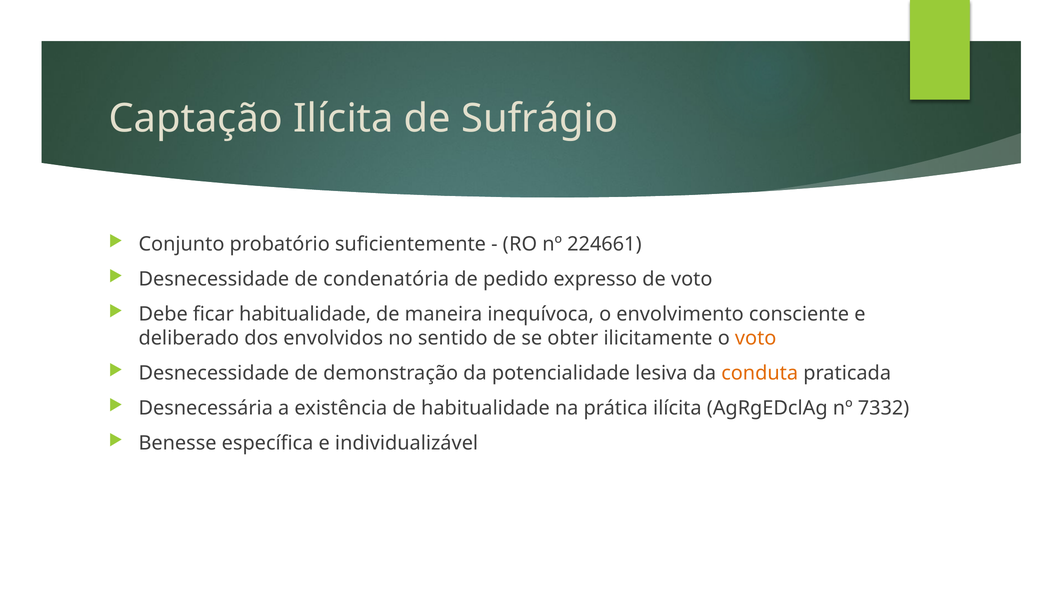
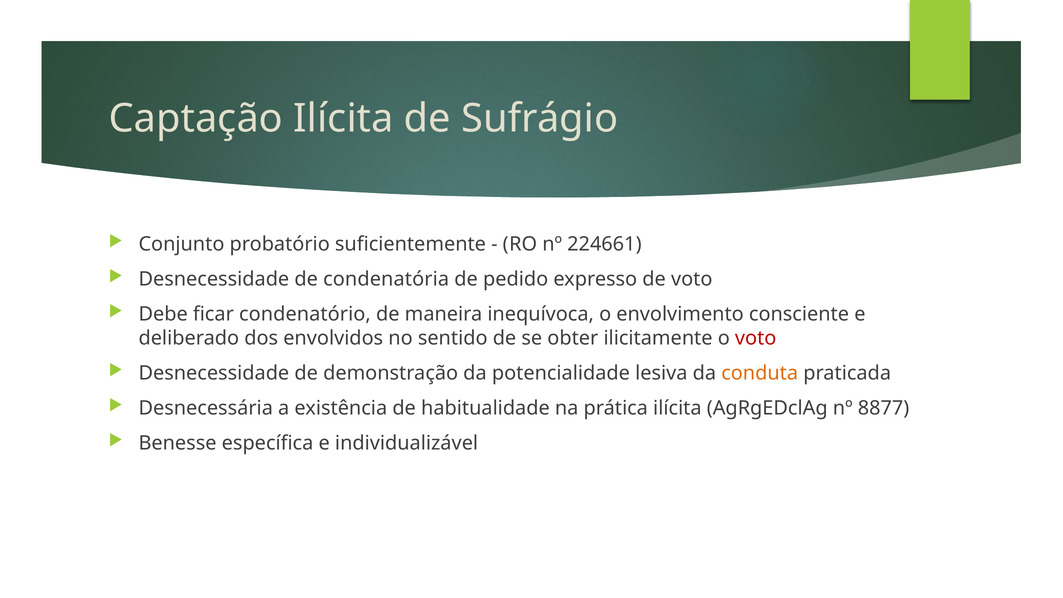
ficar habitualidade: habitualidade -> condenatório (305, 314)
voto colour: orange -> red (756, 338)
7332: 7332 -> 8877 (884, 408)
